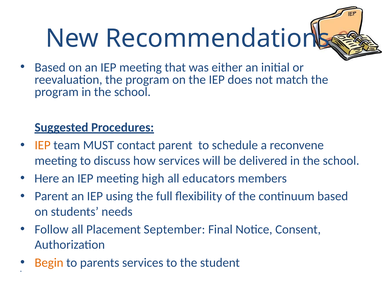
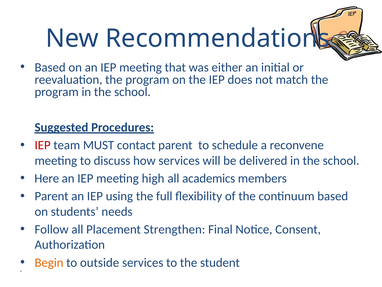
IEP colour: orange -> red (43, 145)
educators: educators -> academics (209, 178)
September: September -> Strengthen (174, 229)
parents: parents -> outside (100, 262)
